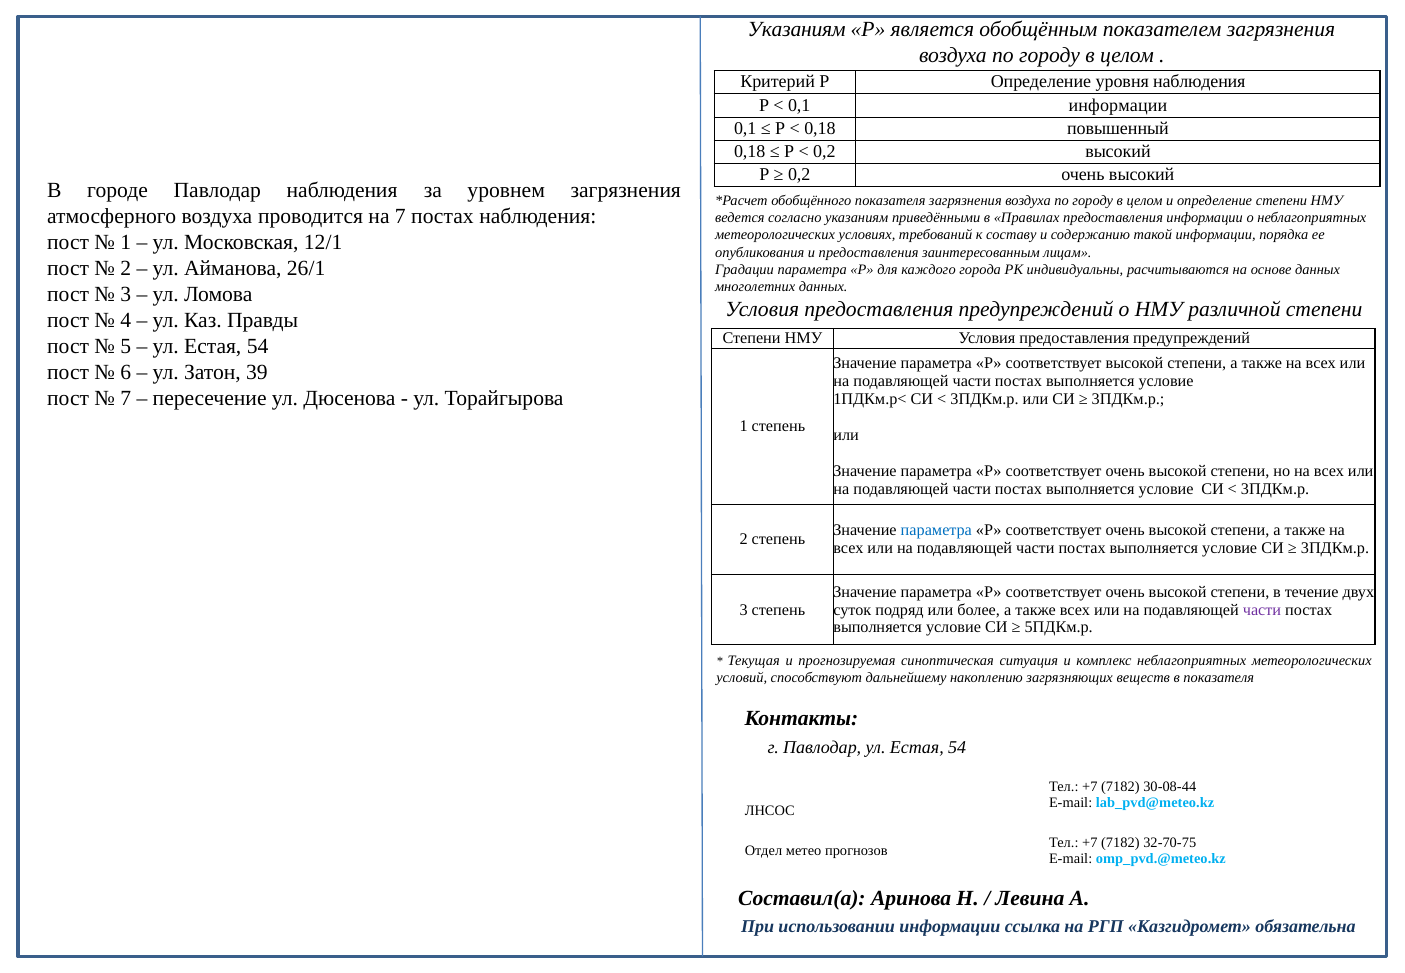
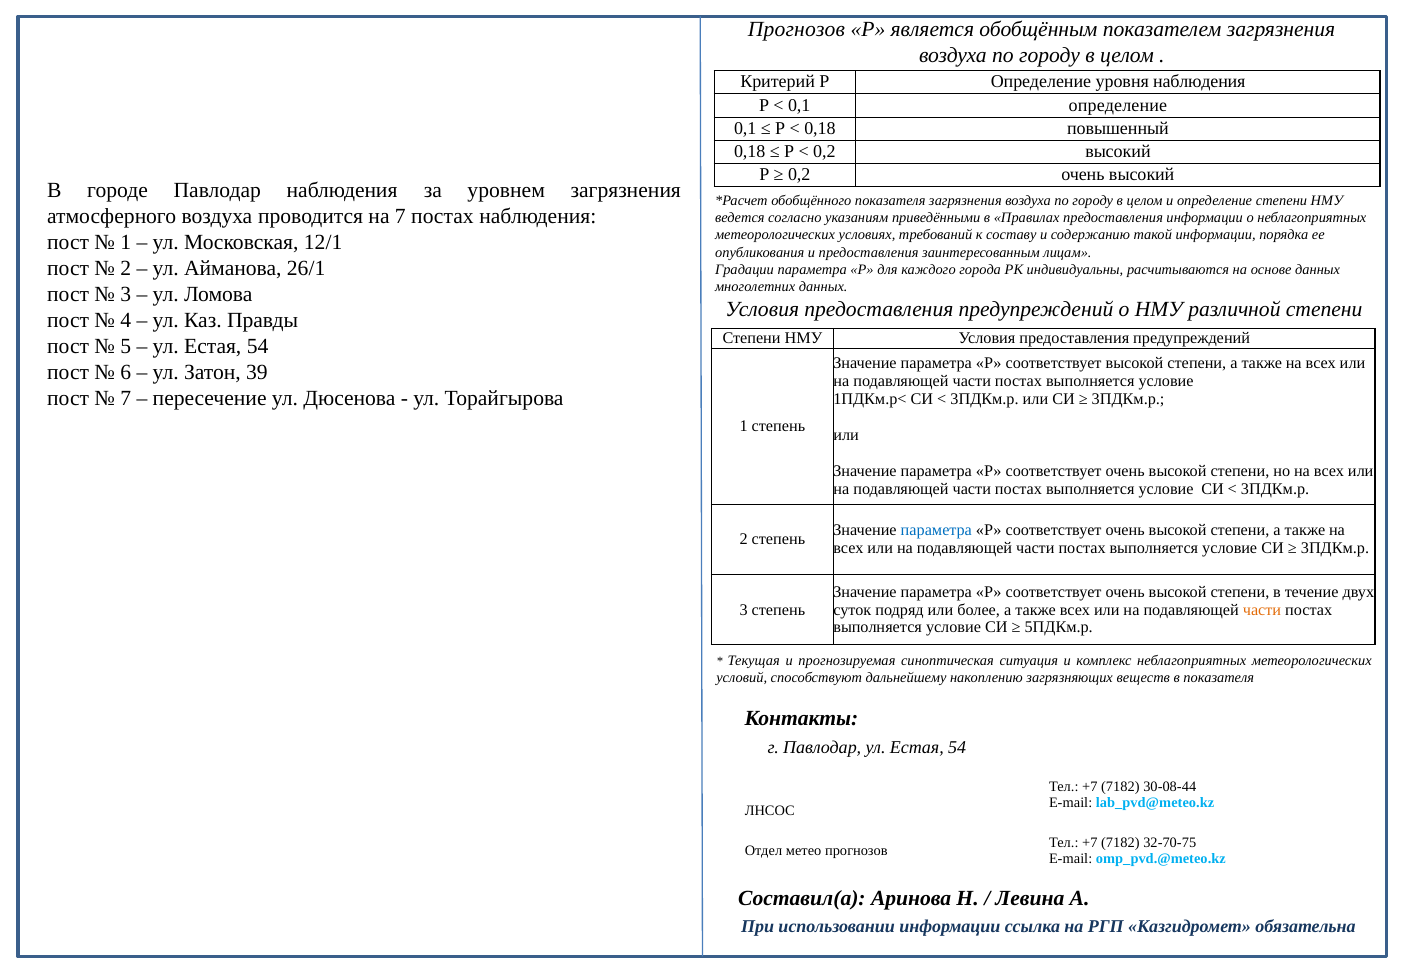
Указаниям: Указаниям -> Прогнозов (796, 30)
0,1 информации: информации -> определение (1118, 105)
части colour: purple -> orange (1262, 609)
